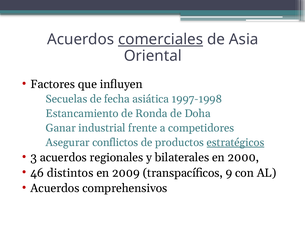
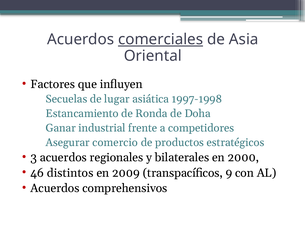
fecha: fecha -> lugar (117, 99)
conflictos: conflictos -> comercio (115, 143)
estratégicos underline: present -> none (235, 143)
